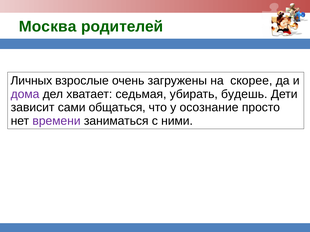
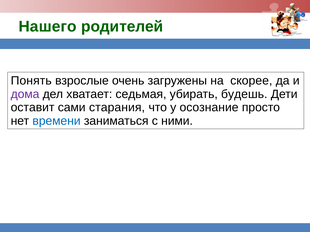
Москва: Москва -> Нашего (48, 27)
Личных: Личных -> Понять (31, 81)
зависит: зависит -> оставит (33, 108)
общаться: общаться -> старания (117, 108)
времени colour: purple -> blue (57, 121)
